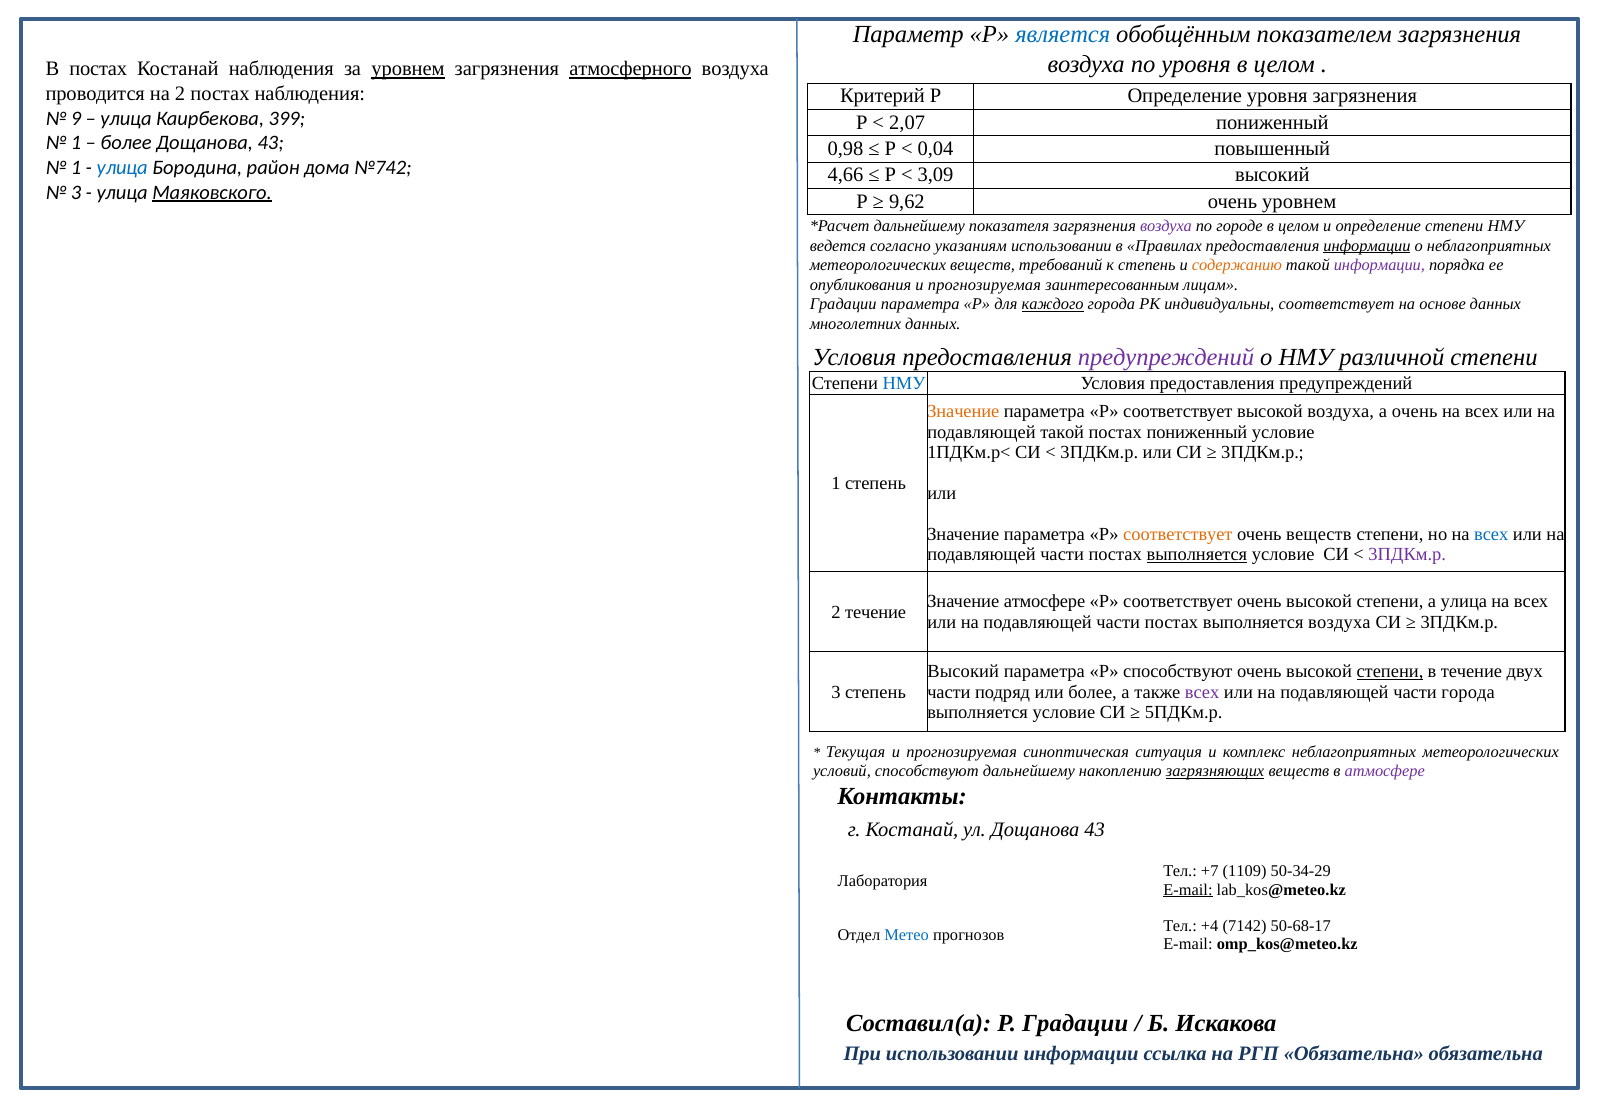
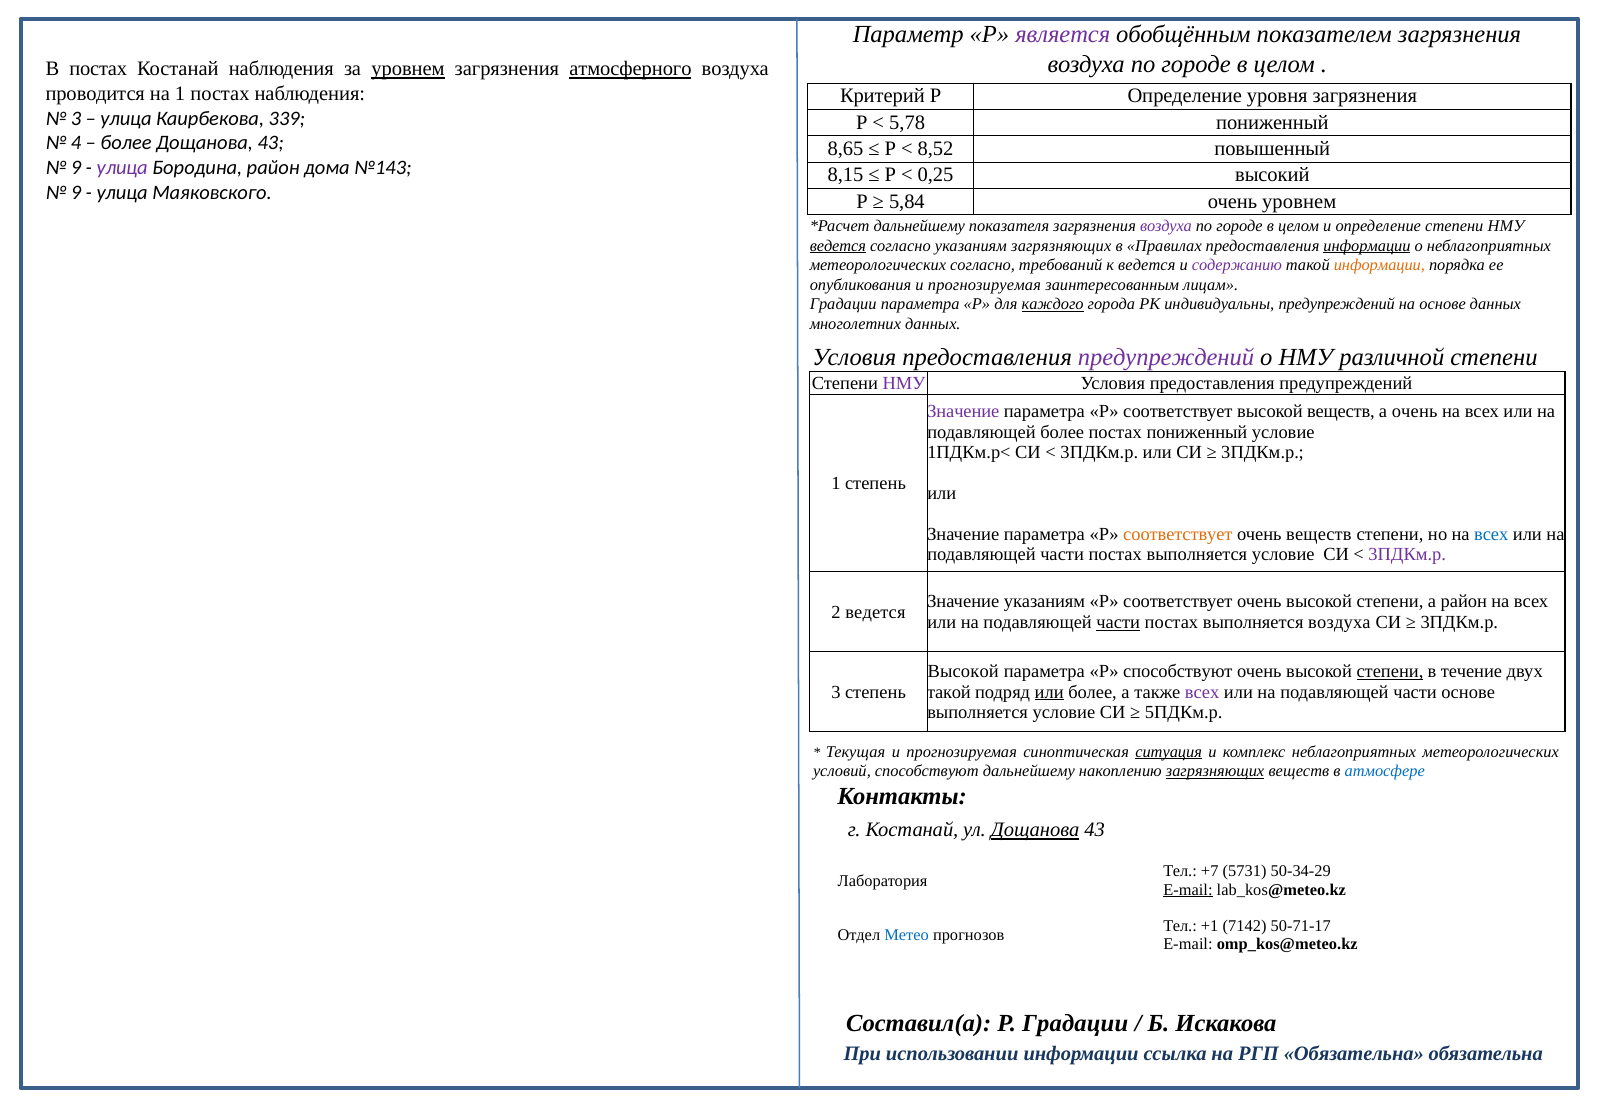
является colour: blue -> purple (1063, 34)
уровня: уровня -> городе (1196, 64)
на 2: 2 -> 1 (180, 94)
9: 9 -> 3 (76, 118)
399: 399 -> 339 (287, 118)
2,07: 2,07 -> 5,78 (907, 122)
1: 1 -> 4 (76, 143)
0,98: 0,98 -> 8,65 (845, 149)
0,04: 0,04 -> 8,52 (935, 149)
1: 1 -> 9 (76, 168)
улица colour: blue -> purple (122, 168)
№742: №742 -> №143 (383, 168)
4,66: 4,66 -> 8,15 (845, 175)
3,09: 3,09 -> 0,25 (935, 175)
3: 3 -> 9 (76, 192)
Маяковского underline: present -> none (212, 192)
9,62: 9,62 -> 5,84 (907, 202)
ведется underline: none -> present (838, 246)
указаниям использовании: использовании -> загрязняющих (1061, 246)
метеорологических веществ: веществ -> согласно (983, 265)
к степень: степень -> ведется (1147, 265)
содержанию colour: orange -> purple (1237, 265)
информации colour: purple -> orange (1379, 265)
индивидуальны соответствует: соответствует -> предупреждений (1337, 305)
НМУ colour: blue -> purple (904, 383)
Значение colour: orange -> purple (963, 412)
высокой воздуха: воздуха -> веществ (1341, 412)
подавляющей такой: такой -> более (1062, 432)
выполняется underline: present -> none (1197, 555)
Значение атмосфере: атмосфере -> указаниям (1044, 602)
а улица: улица -> район (1464, 602)
2 течение: течение -> ведется (875, 612)
части underline: none -> present (1118, 622)
Высокий: Высокий -> Высокой (963, 671)
части: части -> такой (949, 692)
или underline: none -> present (1049, 692)
части города: города -> основе (1468, 692)
ситуация underline: none -> present (1169, 752)
атмосфере colour: purple -> blue (1385, 771)
Дощанова underline: none -> present (1035, 830)
1109: 1109 -> 5731 (1245, 872)
+4: +4 -> +1 (1210, 926)
50-68-17: 50-68-17 -> 50-71-17 (1301, 926)
